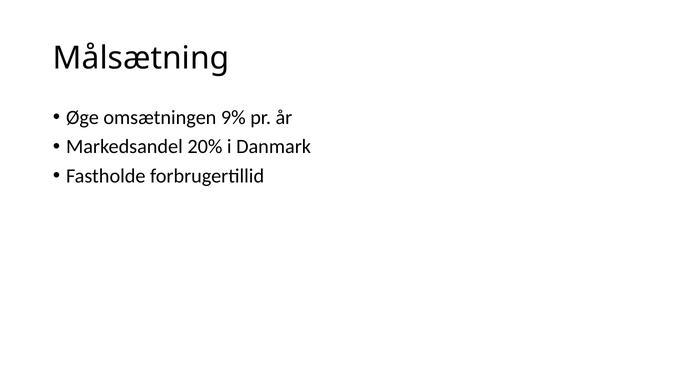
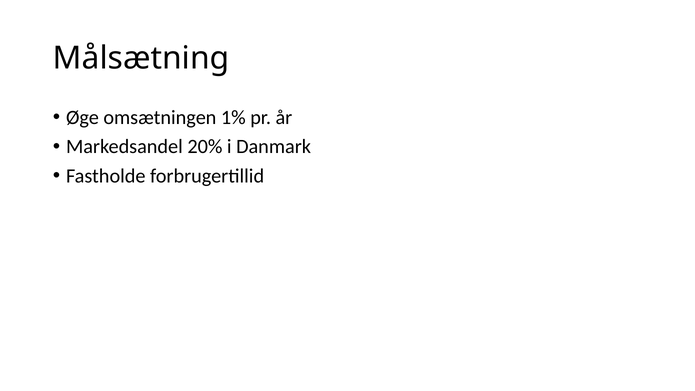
9%: 9% -> 1% (233, 118)
